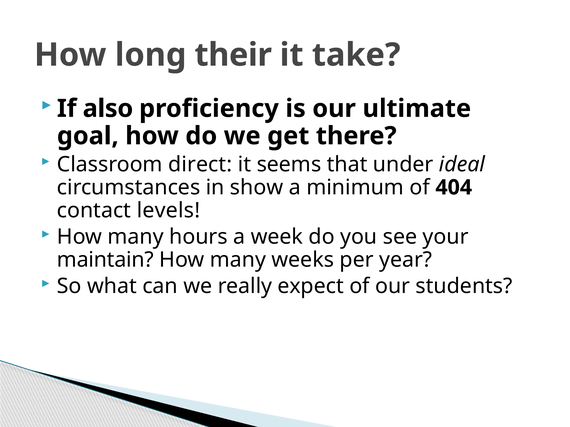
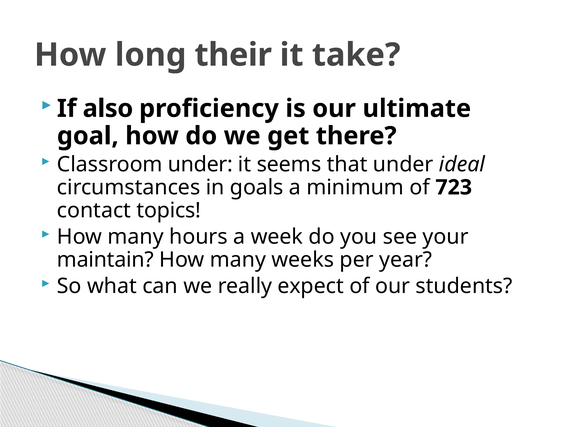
Classroom direct: direct -> under (200, 165)
show: show -> goals (257, 188)
404: 404 -> 723 (454, 188)
levels: levels -> topics (169, 211)
